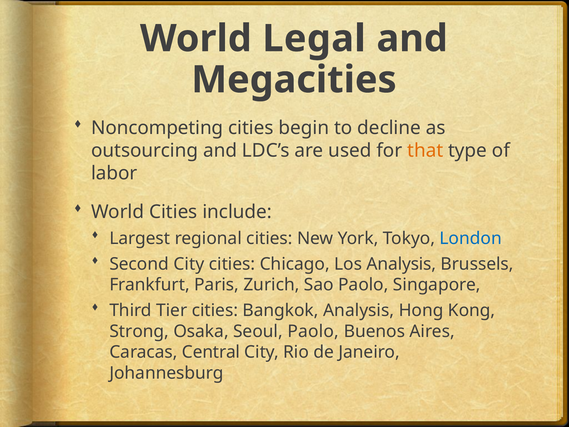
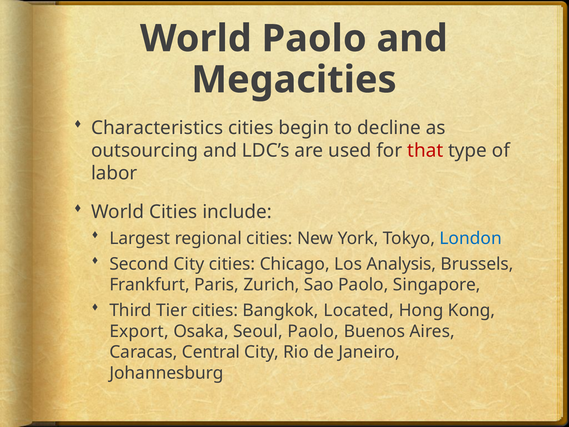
World Legal: Legal -> Paolo (314, 39)
Noncompeting: Noncompeting -> Characteristics (157, 128)
that colour: orange -> red (425, 150)
Bangkok Analysis: Analysis -> Located (359, 310)
Strong: Strong -> Export (139, 331)
